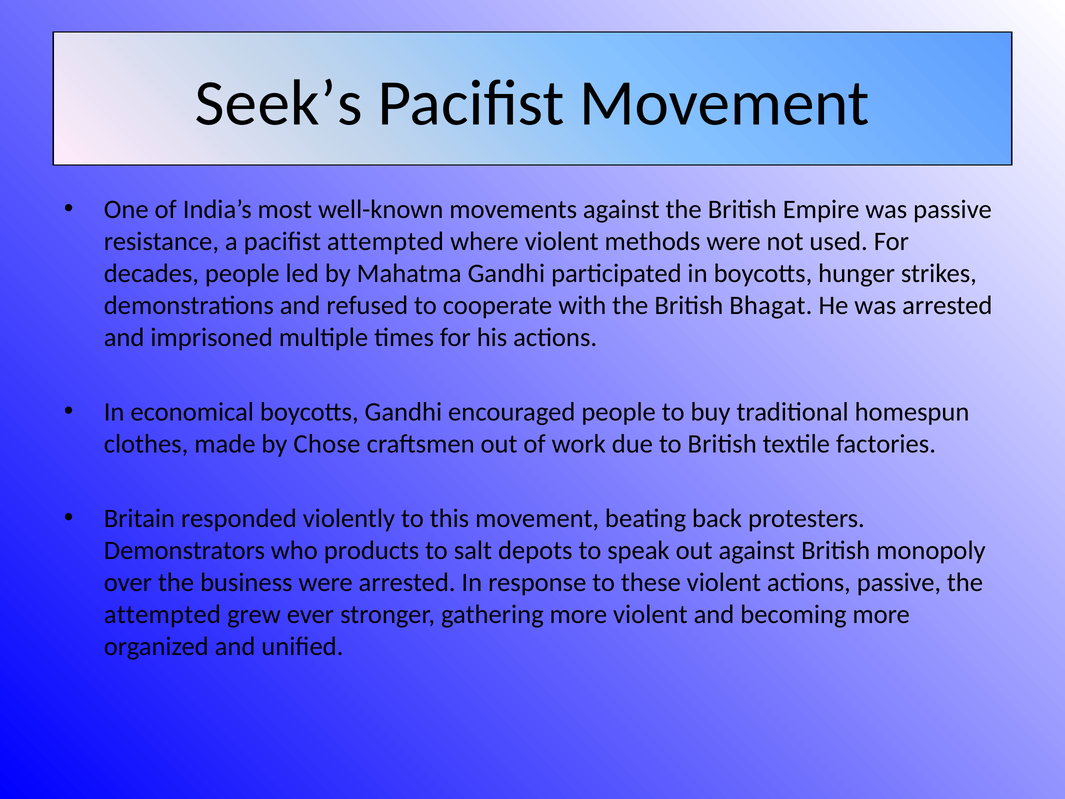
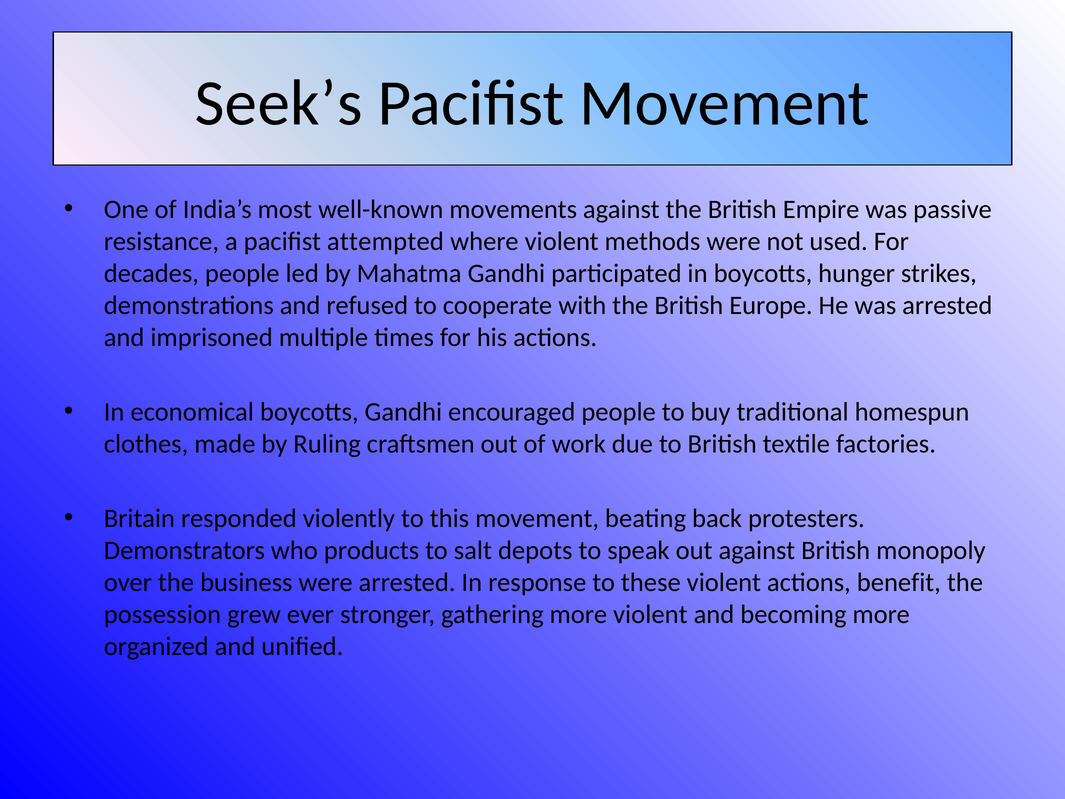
Bhagat: Bhagat -> Europe (771, 305)
Chose: Chose -> Ruling (327, 444)
actions passive: passive -> benefit (899, 582)
attempted: attempted -> possession (162, 614)
